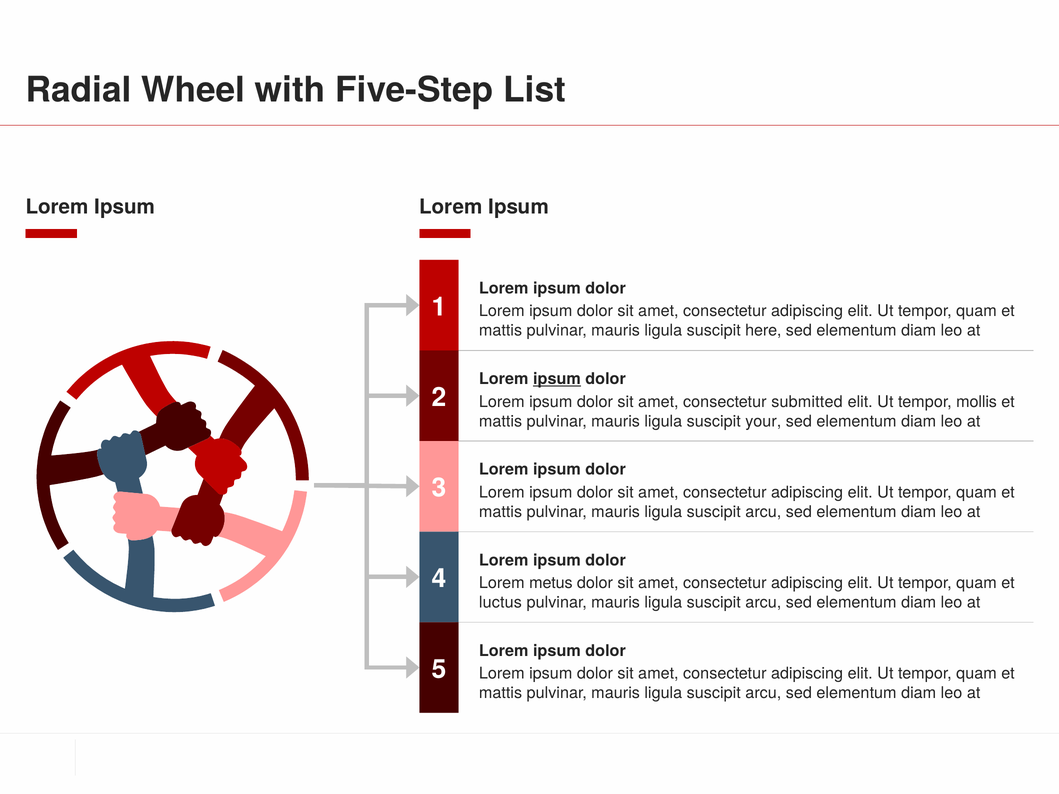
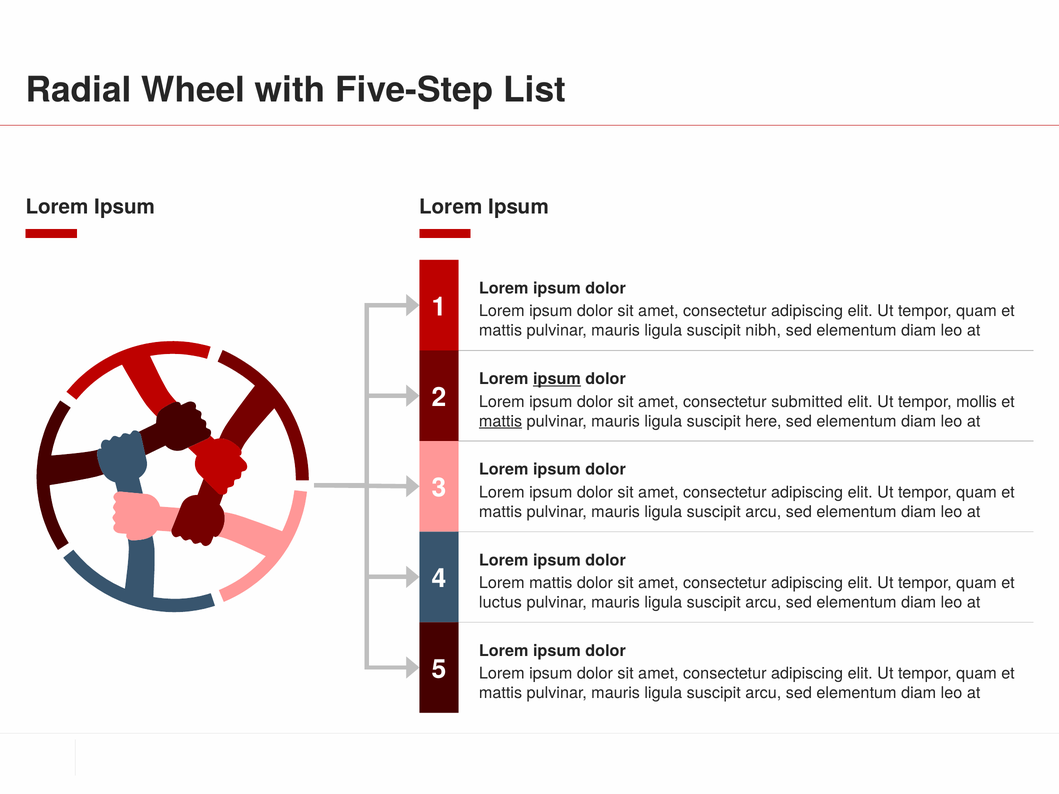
here: here -> nibh (763, 331)
mattis underline: none -> present (501, 421)
your: your -> here (763, 421)
Lorem metus: metus -> mattis (551, 583)
